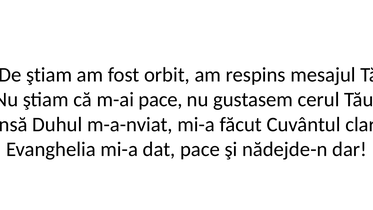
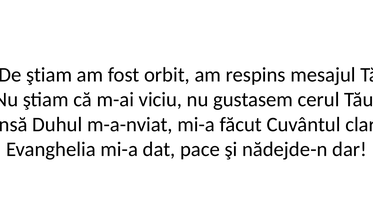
m-ai pace: pace -> viciu (160, 100)
